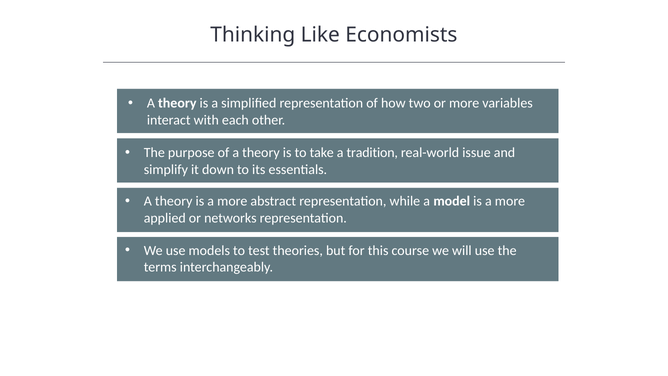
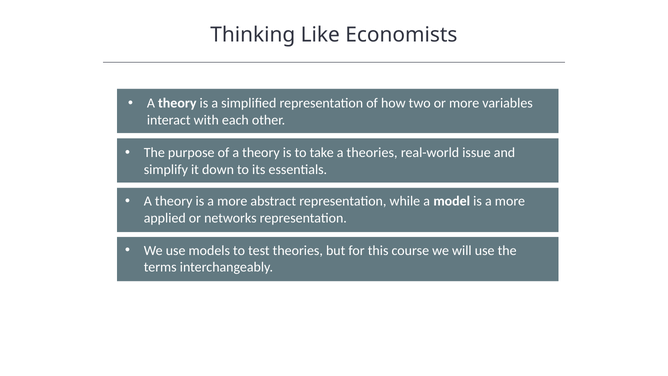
a tradition: tradition -> theories (372, 153)
